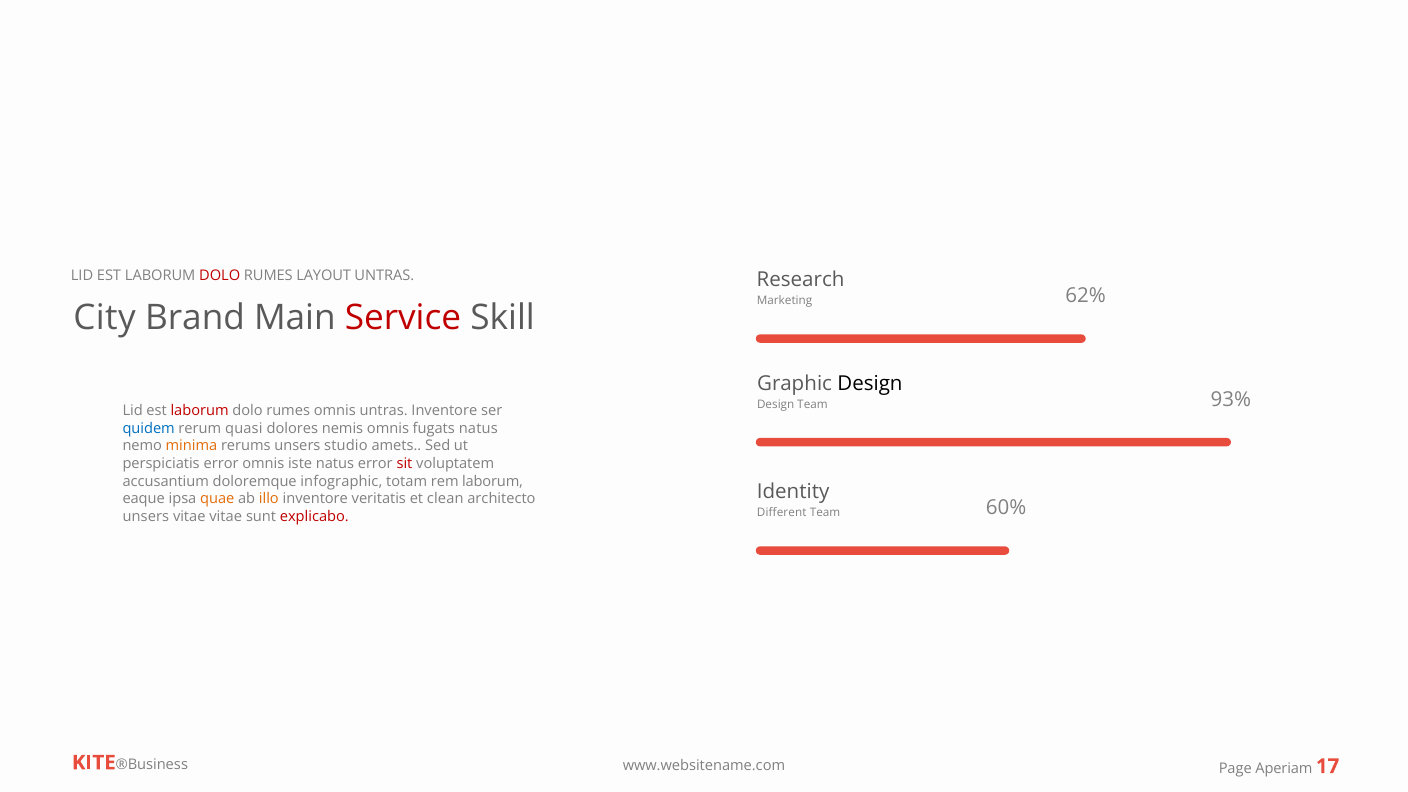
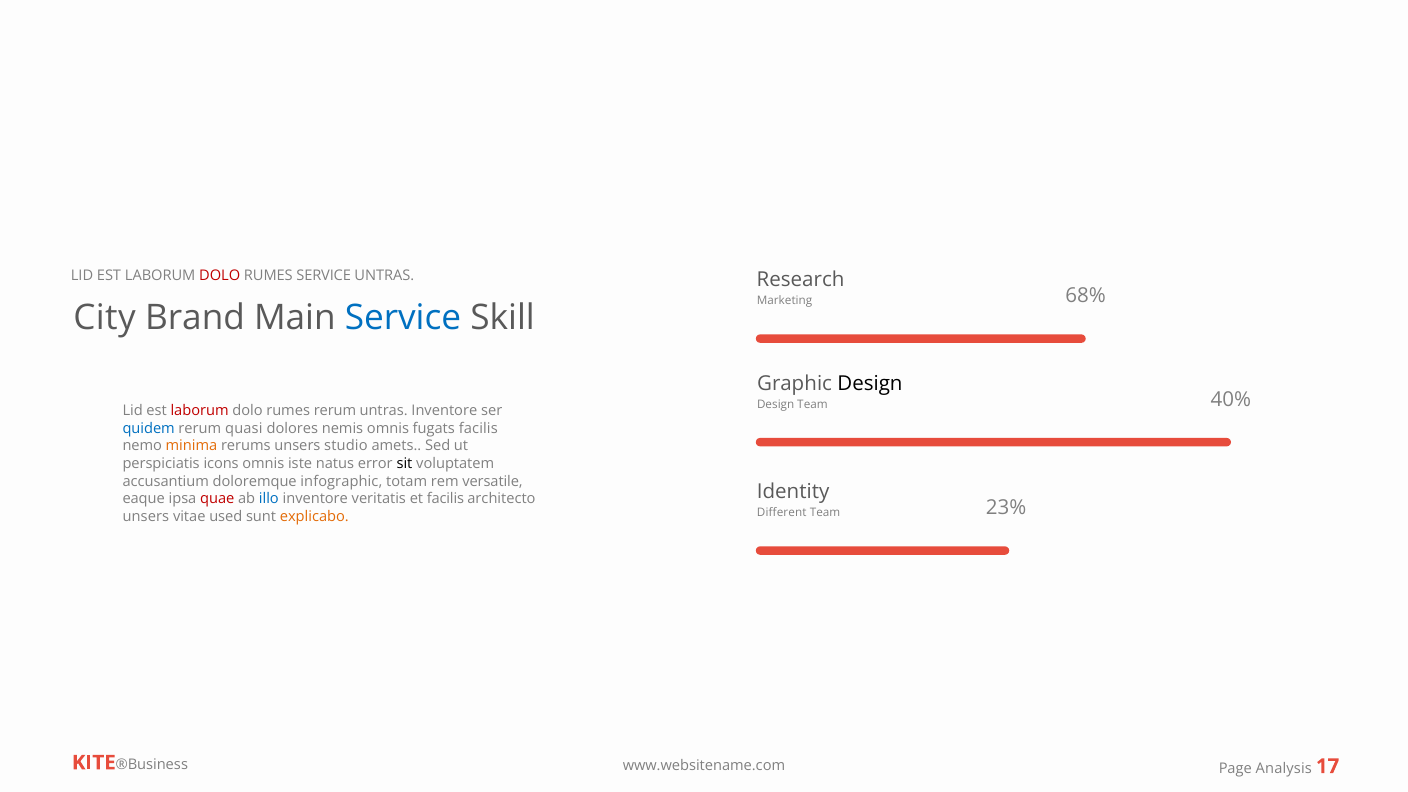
RUMES LAYOUT: LAYOUT -> SERVICE (324, 276)
62%: 62% -> 68% (1086, 296)
Service colour: red -> blue (403, 318)
93%: 93% -> 40% (1231, 400)
rumes omnis: omnis -> rerum (335, 411)
fugats natus: natus -> facilis (478, 428)
perspiciatis error: error -> icons (221, 464)
sit colour: red -> black (405, 464)
rem laborum: laborum -> versatile (493, 481)
quae colour: orange -> red (217, 499)
illo colour: orange -> blue (269, 499)
et clean: clean -> facilis (445, 499)
60%: 60% -> 23% (1006, 508)
vitae vitae: vitae -> used (226, 517)
explicabo colour: red -> orange (314, 517)
Aperiam: Aperiam -> Analysis (1284, 768)
